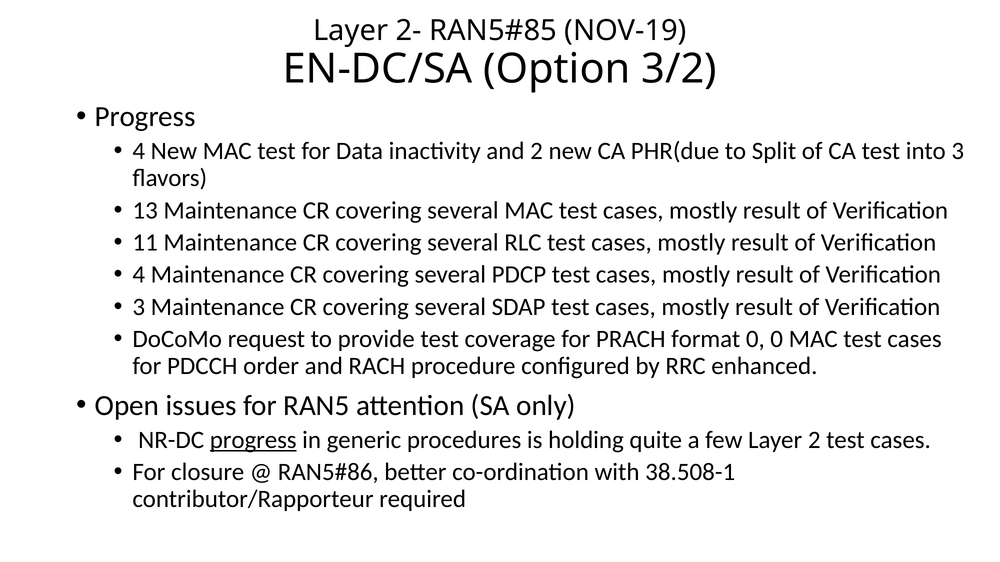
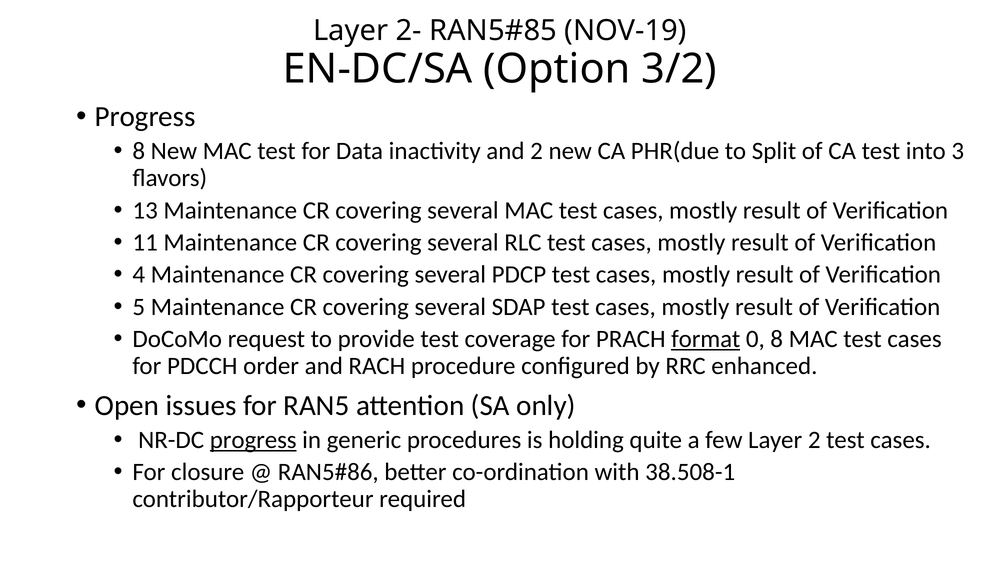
4: 4 -> 8 (139, 151)
3: 3 -> 5 (139, 307)
format underline: none -> present (706, 339)
0 0: 0 -> 8 (777, 339)
